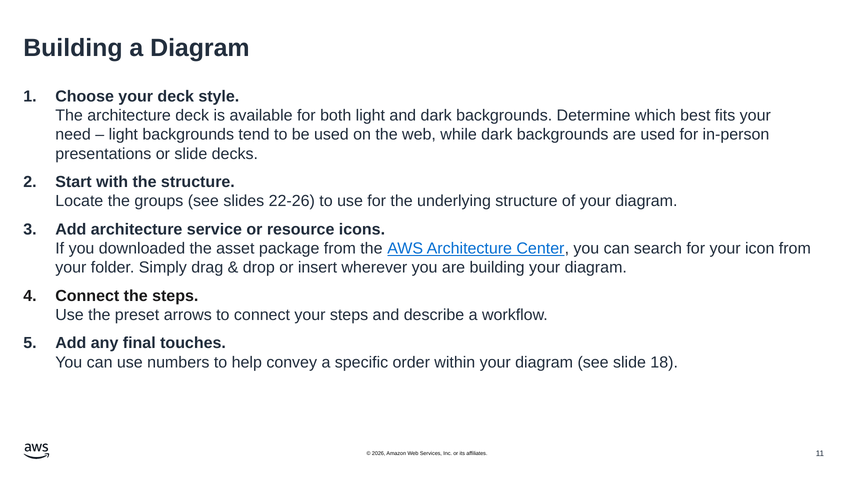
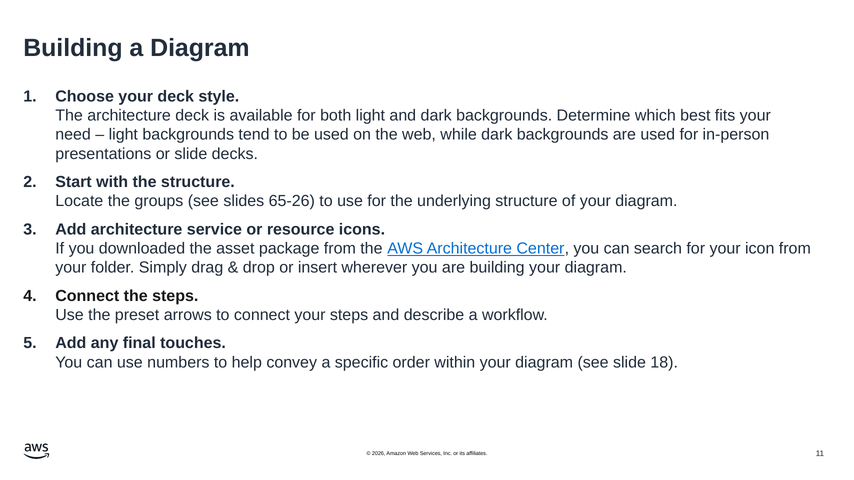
22-26: 22-26 -> 65-26 (292, 201)
